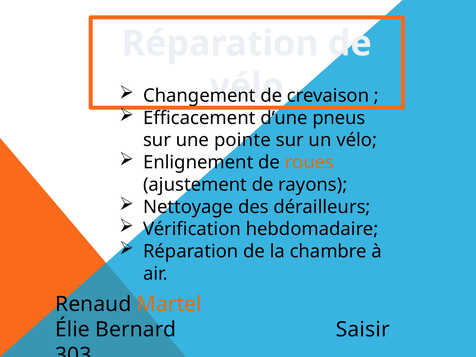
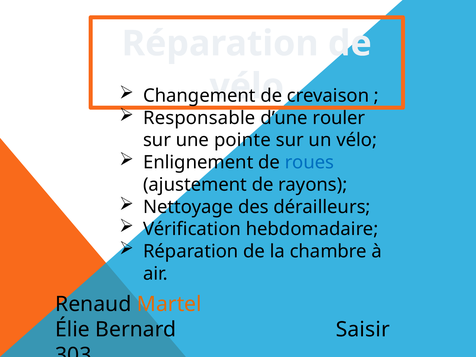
Efficacement: Efficacement -> Responsable (199, 118)
pneus: pneus -> rouler (339, 118)
roues colour: orange -> blue (309, 162)
